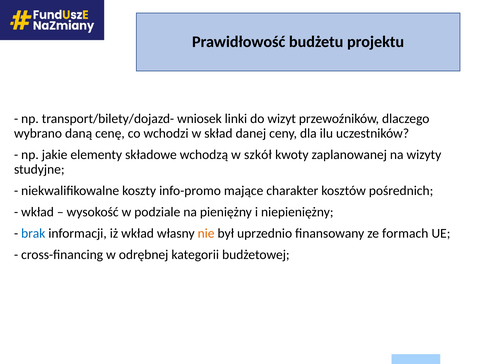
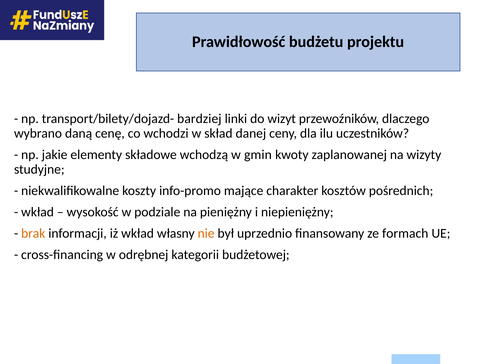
wniosek: wniosek -> bardziej (199, 119)
szkół: szkół -> gmin (258, 155)
brak colour: blue -> orange (33, 233)
